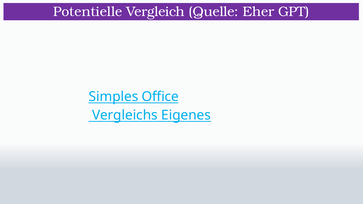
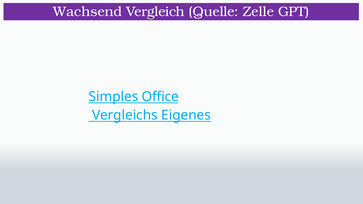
Potentielle: Potentielle -> Wachsend (88, 12)
Eher: Eher -> Zelle (258, 12)
